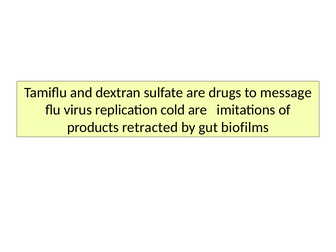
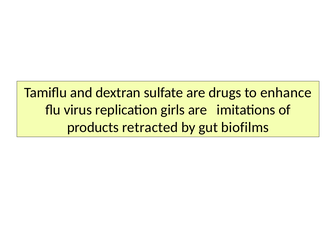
message: message -> enhance (286, 93)
cold: cold -> girls (173, 110)
